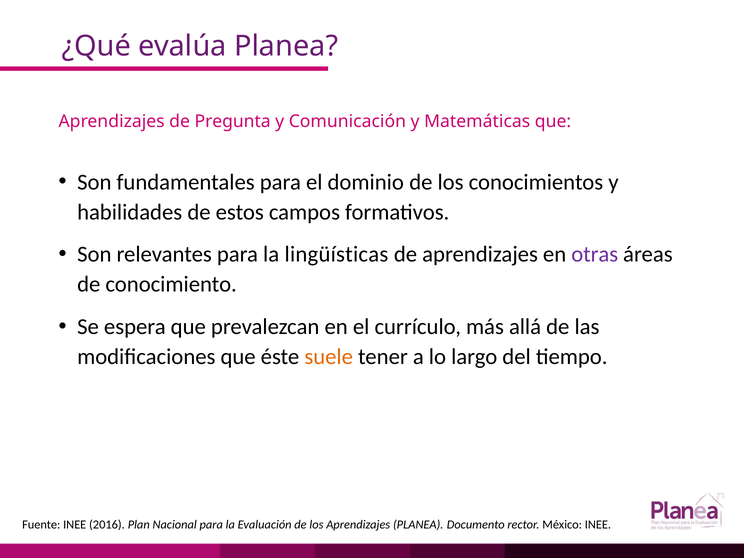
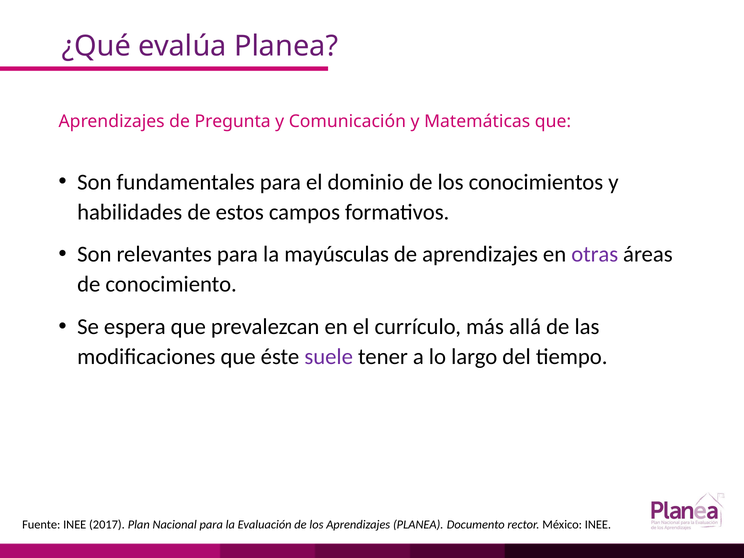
lingüísticas: lingüísticas -> mayúsculas (337, 254)
suele colour: orange -> purple (329, 357)
2016: 2016 -> 2017 (107, 525)
